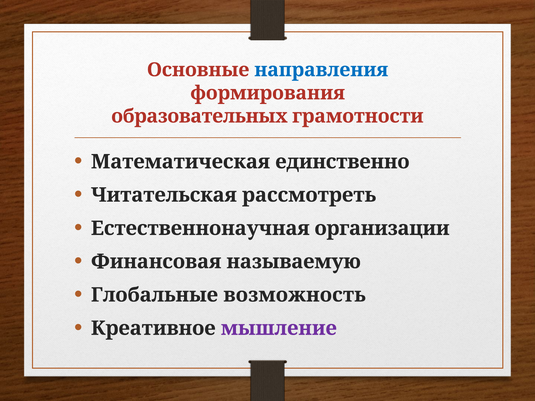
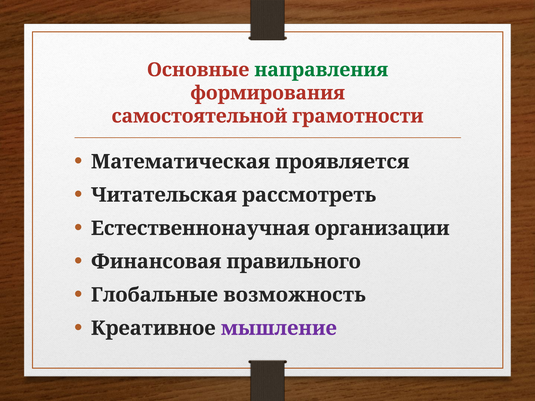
направления colour: blue -> green (321, 70)
образовательных: образовательных -> самостоятельной (199, 116)
единственно: единственно -> проявляется (342, 162)
называемую: называемую -> правильного (294, 262)
